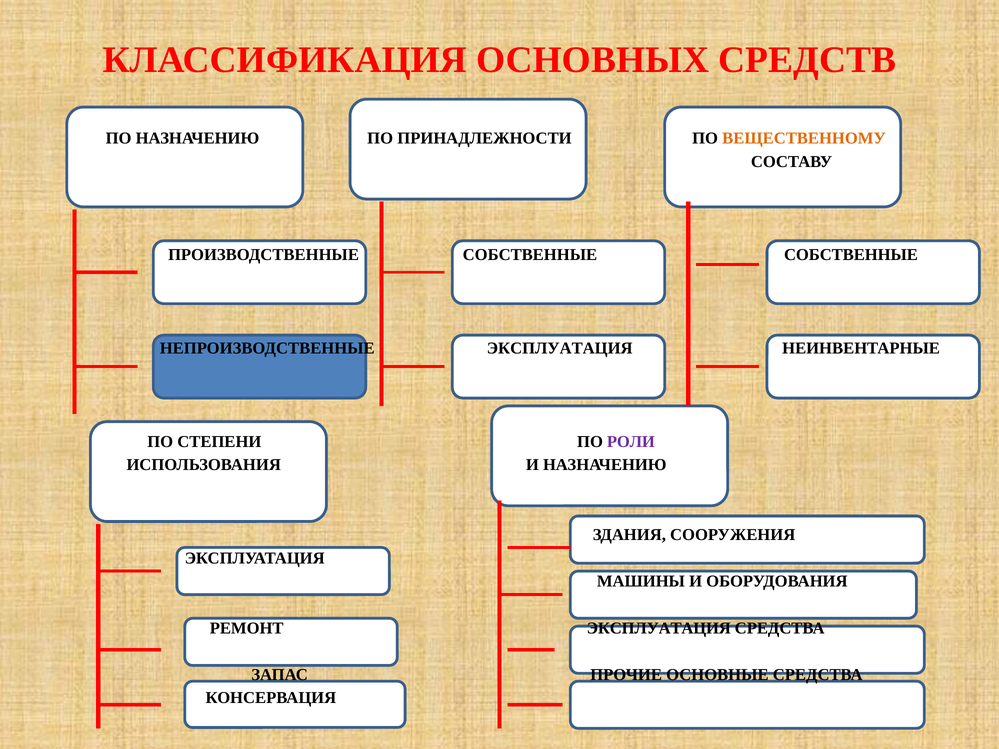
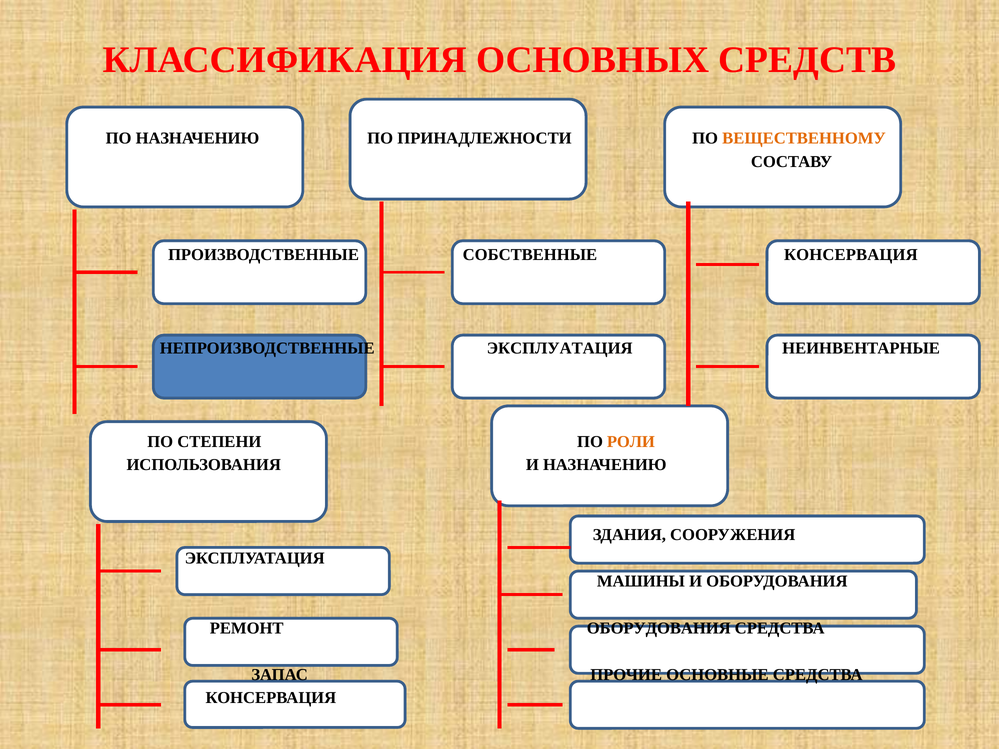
СОБСТВЕННЫЕ СОБСТВЕННЫЕ: СОБСТВЕННЫЕ -> КОНСЕРВАЦИЯ (851, 255)
РОЛИ colour: purple -> orange (631, 442)
РЕМОНТ ЭКСПЛУАТАЦИЯ: ЭКСПЛУАТАЦИЯ -> ОБОРУДОВАНИЯ (659, 628)
